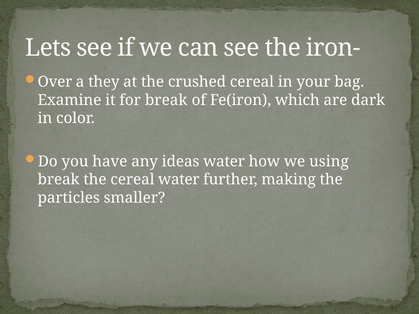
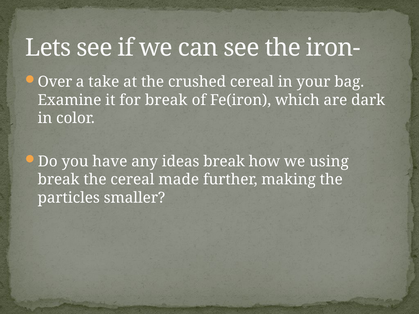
they: they -> take (104, 82)
ideas water: water -> break (224, 162)
cereal water: water -> made (179, 180)
